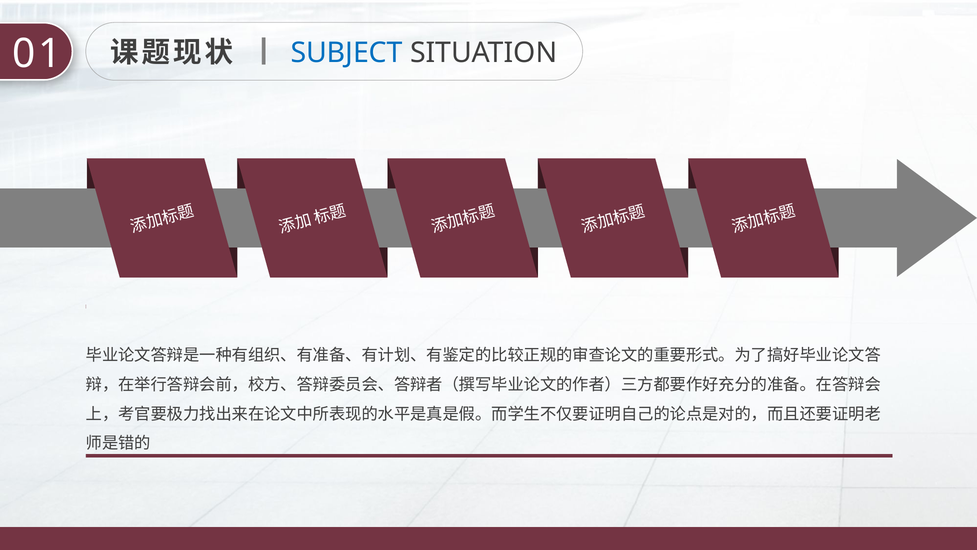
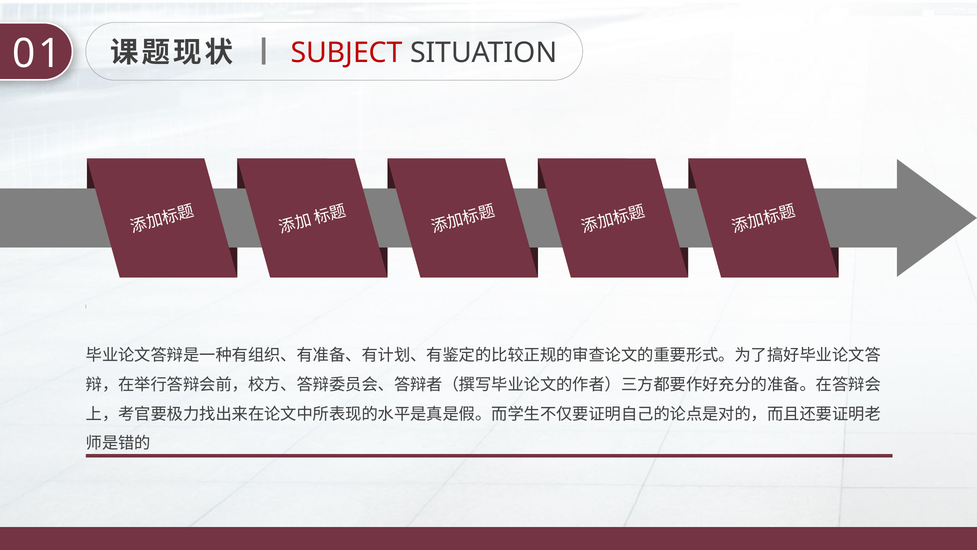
SUBJECT colour: blue -> red (347, 53)
